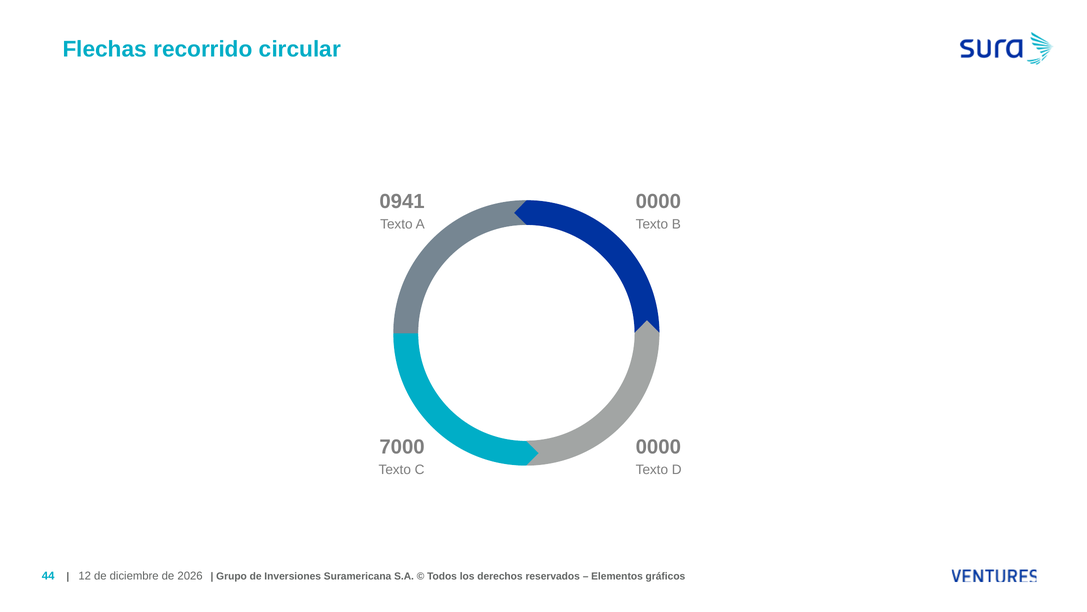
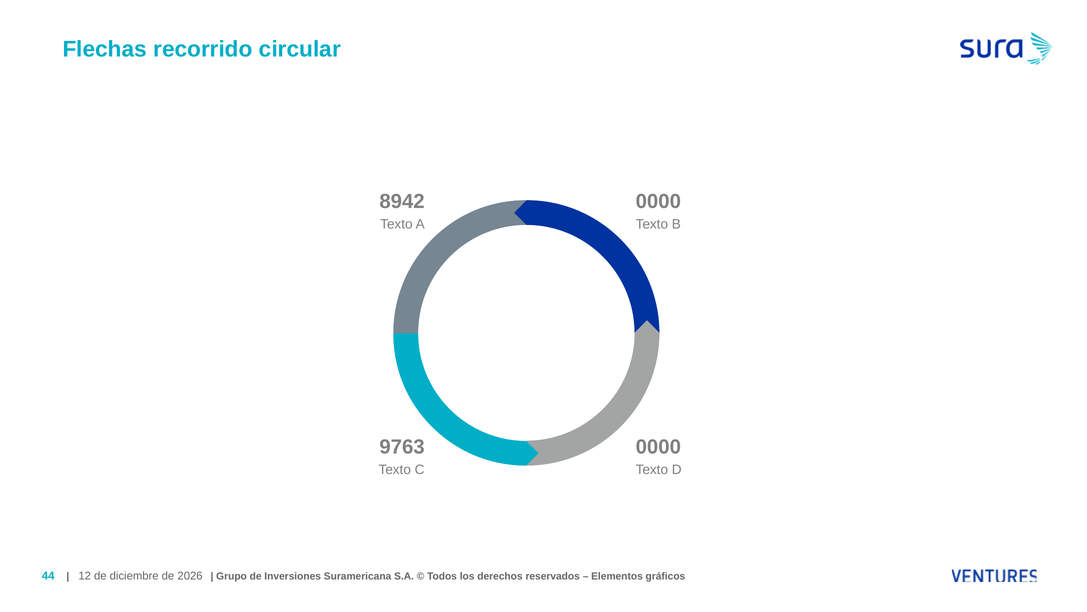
0941: 0941 -> 8942 (402, 201)
7000: 7000 -> 9763 (402, 447)
